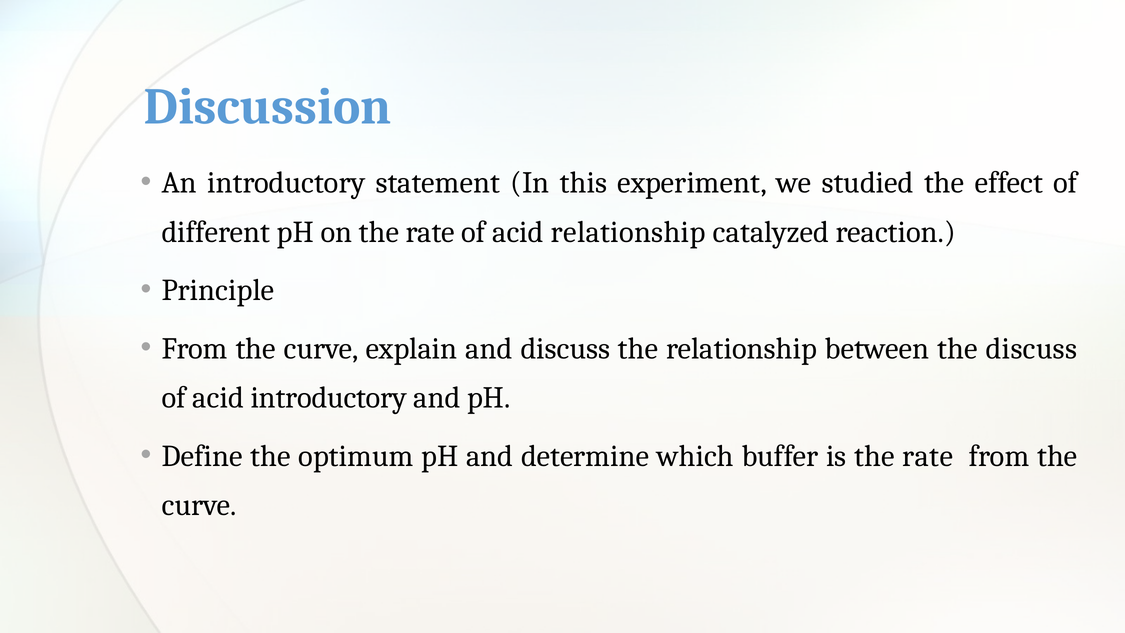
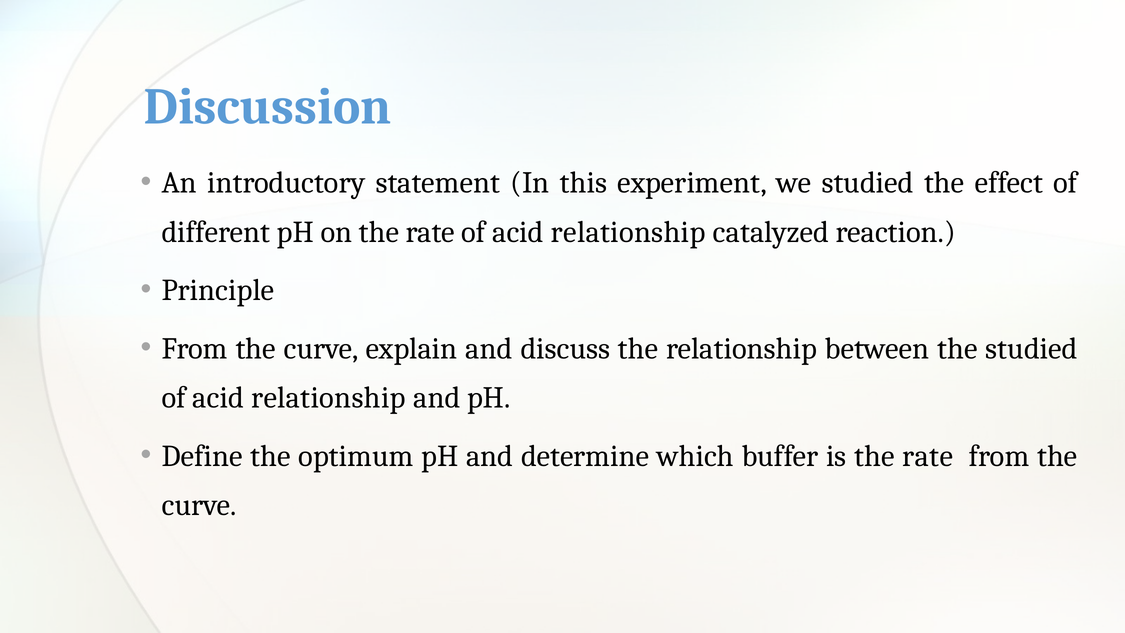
the discuss: discuss -> studied (1032, 348)
introductory: introductory -> relationship (328, 398)
